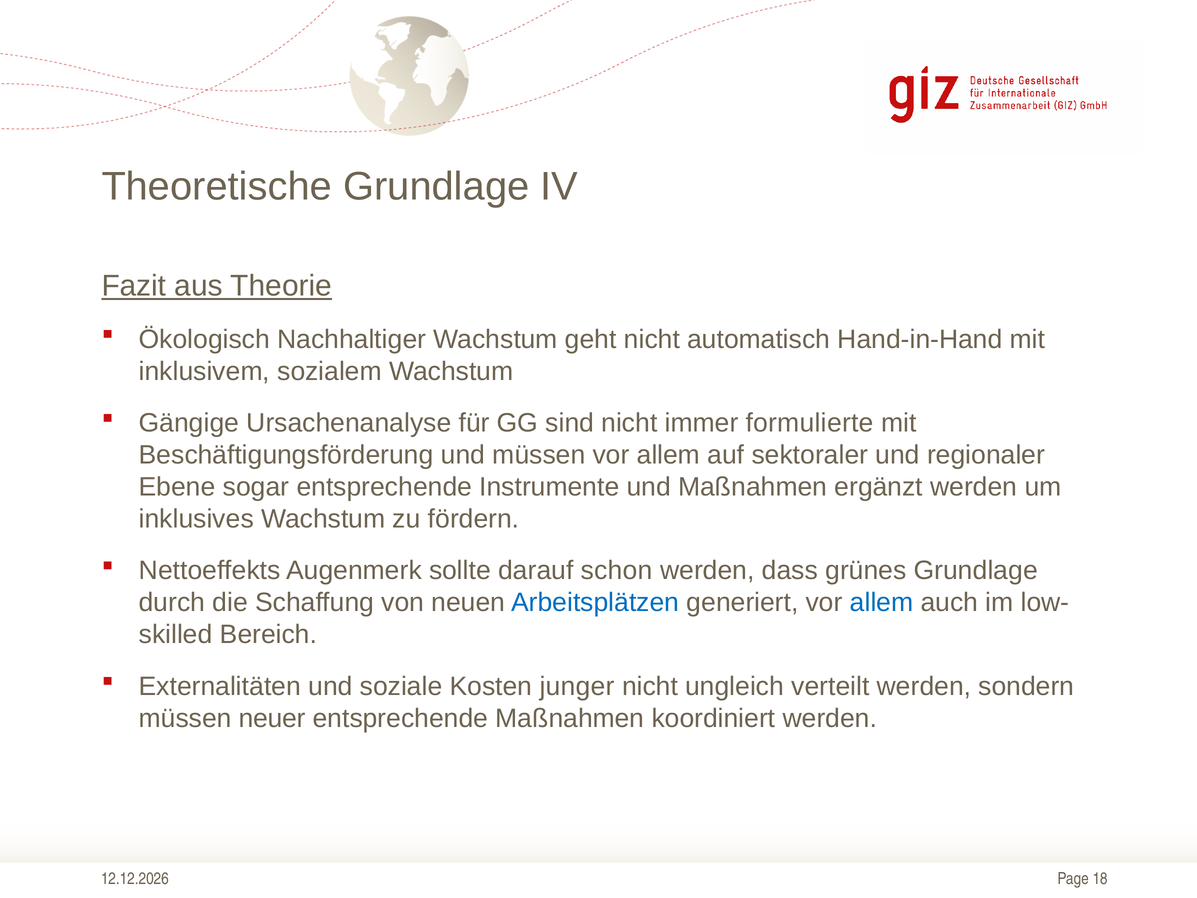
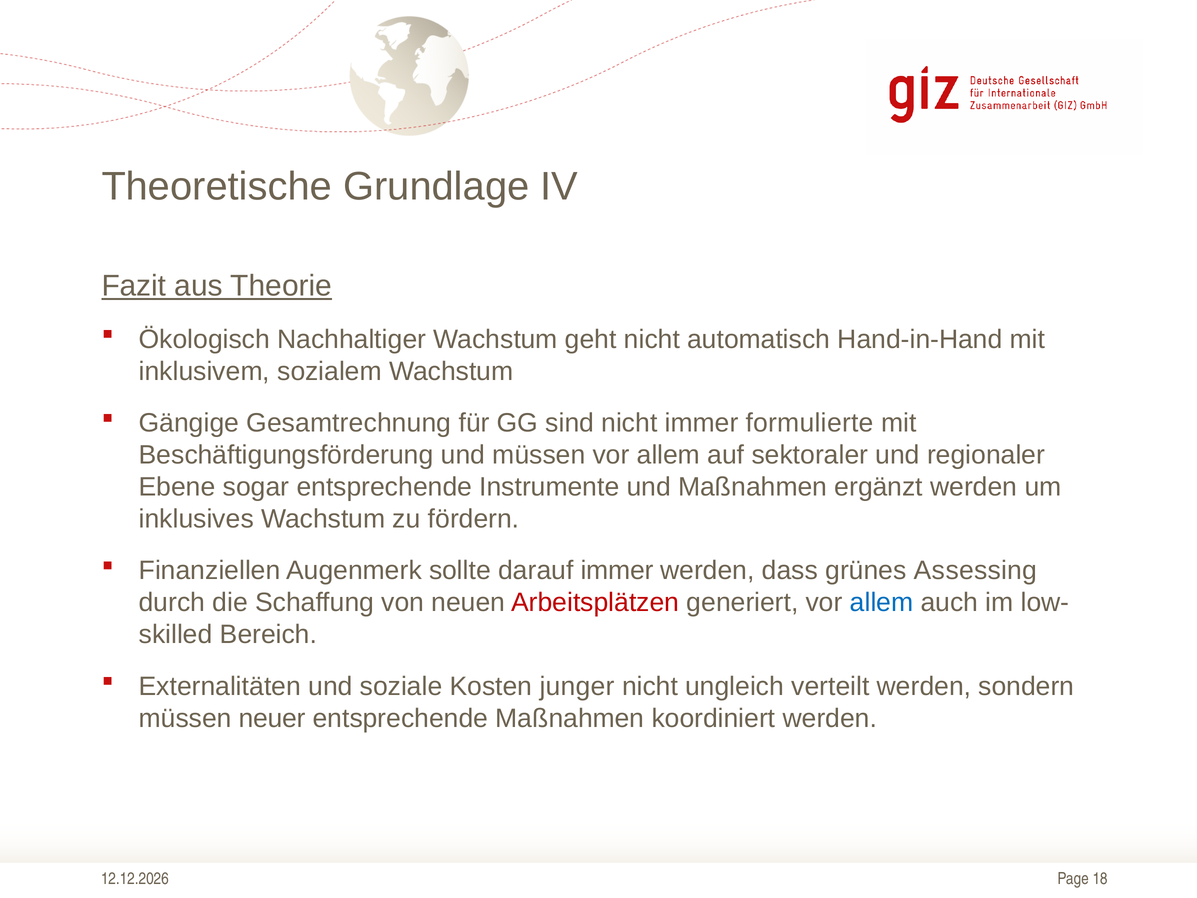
Ursachenanalyse: Ursachenanalyse -> Gesamtrechnung (349, 423)
Nettoeffekts: Nettoeffekts -> Finanziellen (210, 571)
darauf schon: schon -> immer (617, 571)
grünes Grundlage: Grundlage -> Assessing (976, 571)
Arbeitsplätzen colour: blue -> red (595, 602)
